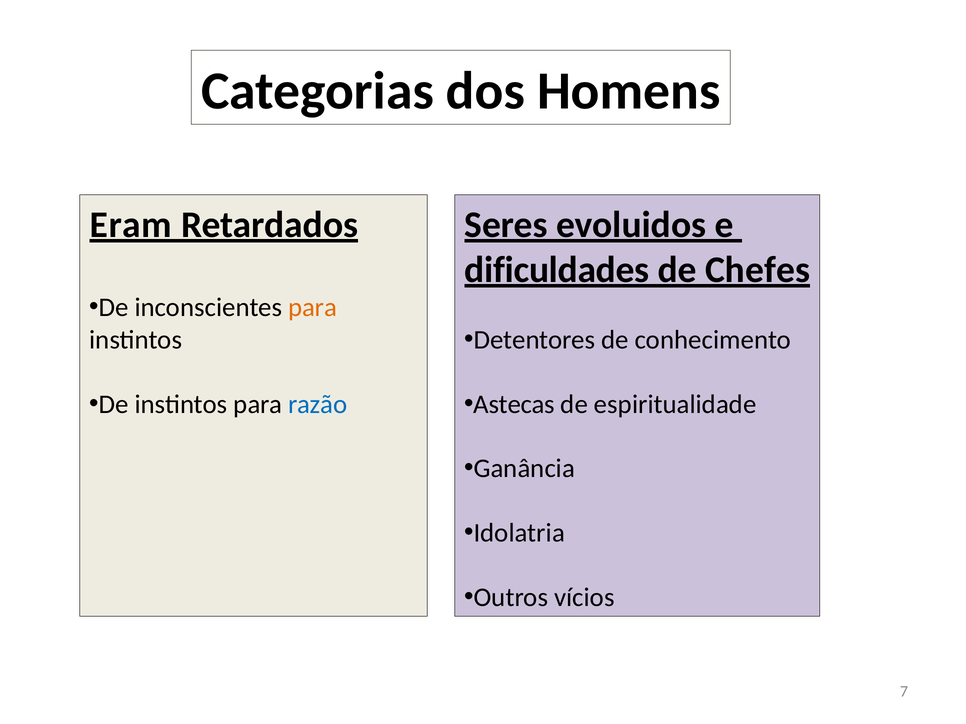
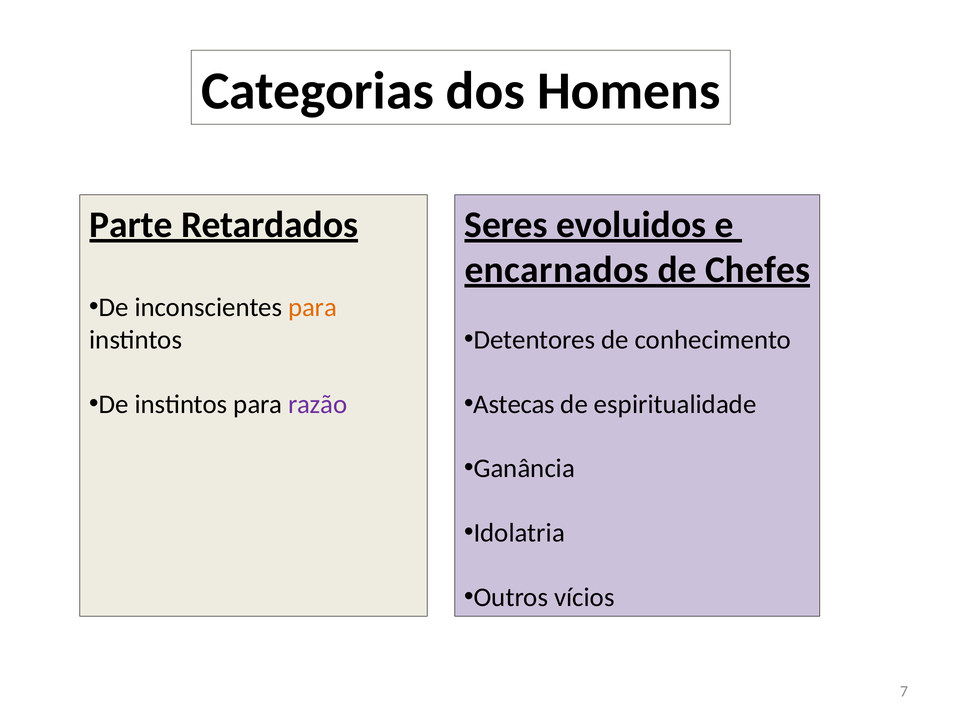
Eram: Eram -> Parte (131, 225)
dificuldades: dificuldades -> encarnados (557, 270)
razão colour: blue -> purple (318, 404)
